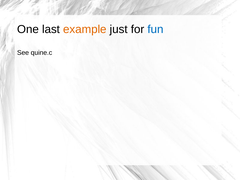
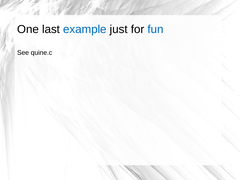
example colour: orange -> blue (85, 29)
